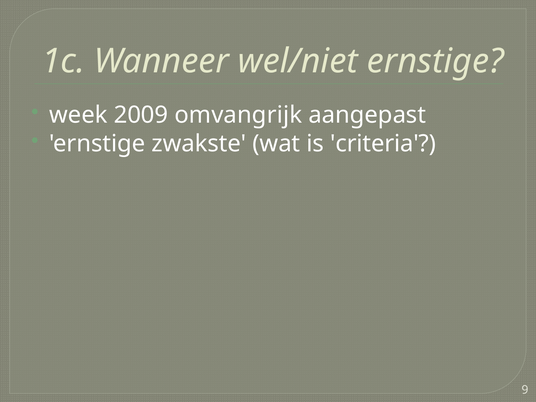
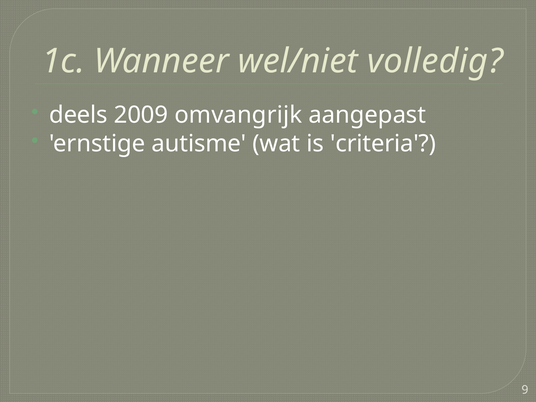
wel/niet ernstige: ernstige -> volledig (435, 61)
week: week -> deels (78, 115)
zwakste: zwakste -> autisme (199, 144)
